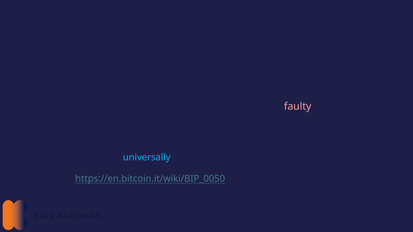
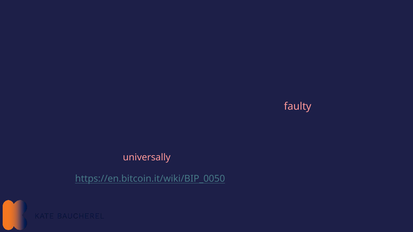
universally colour: light blue -> pink (147, 158)
